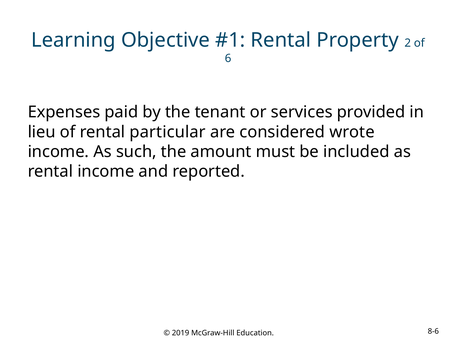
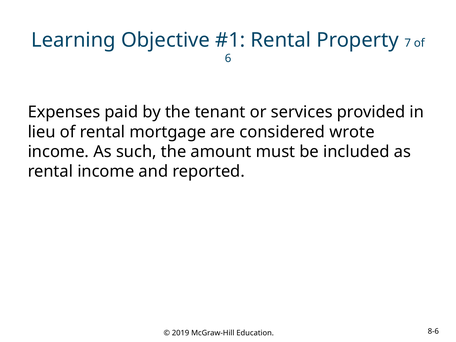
2: 2 -> 7 (408, 43)
particular: particular -> mortgage (168, 132)
